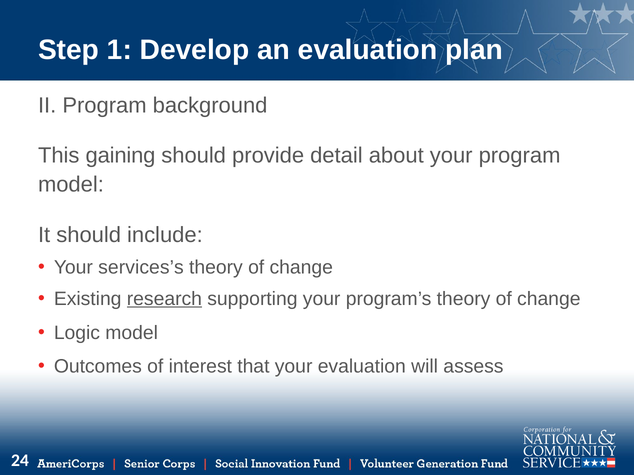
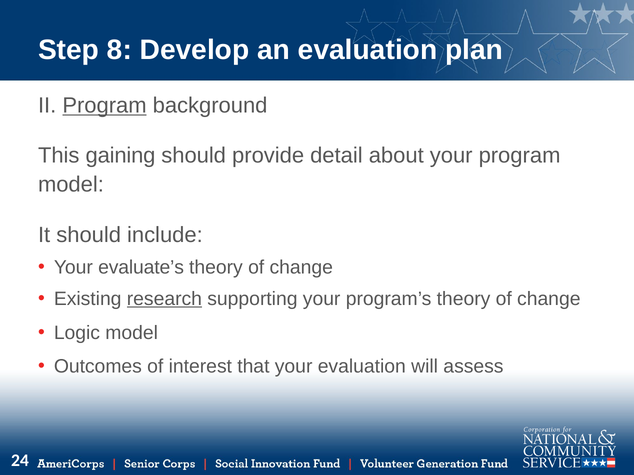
1: 1 -> 8 (119, 50)
Program underline: none -> present (105, 106)
services’s: services’s -> evaluate’s (141, 268)
